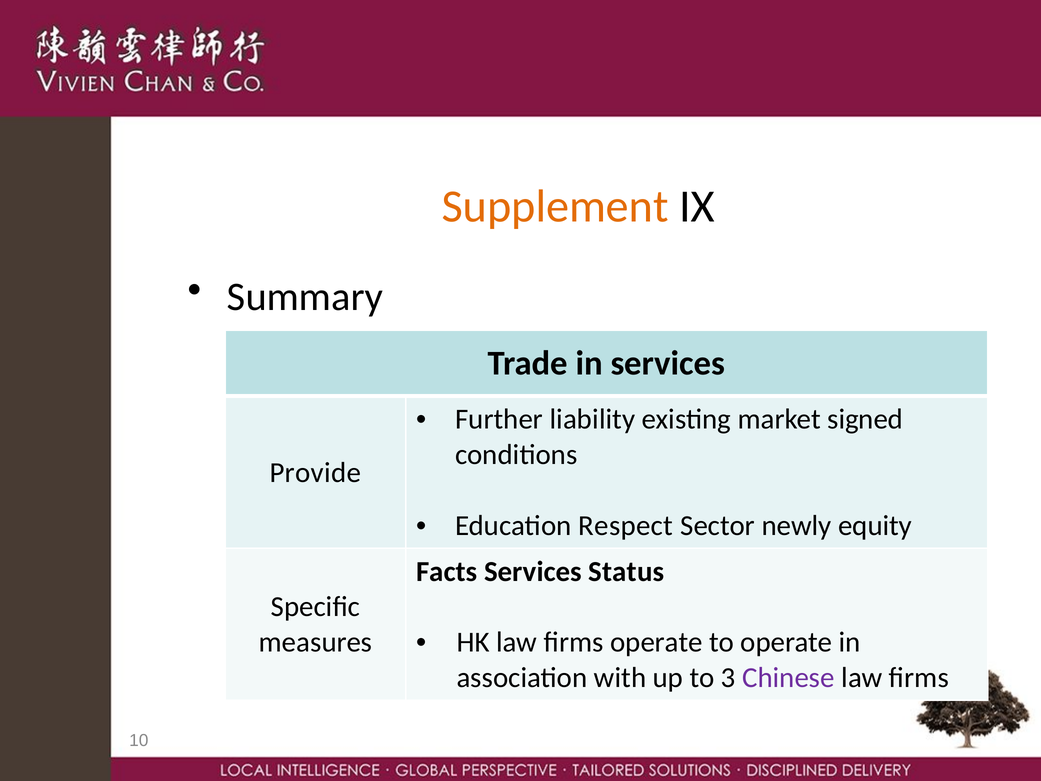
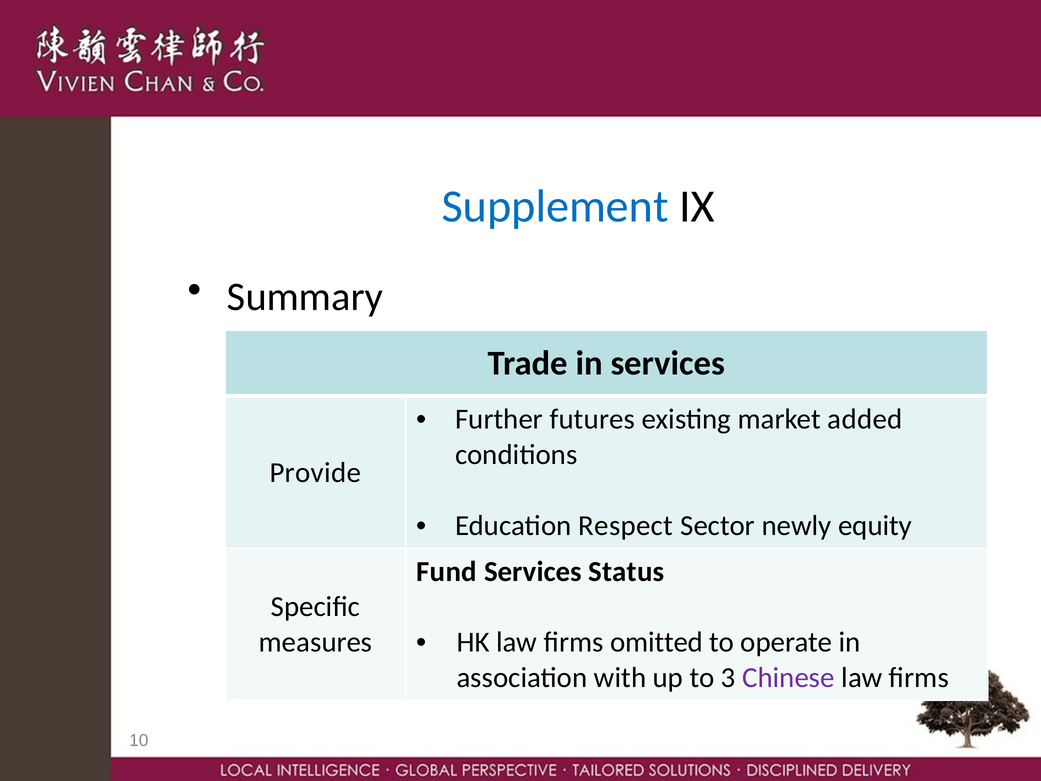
Supplement colour: orange -> blue (555, 207)
liability: liability -> futures (592, 419)
signed: signed -> added (865, 419)
Facts: Facts -> Fund (447, 571)
firms operate: operate -> omitted (657, 642)
